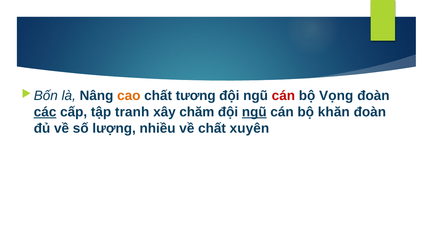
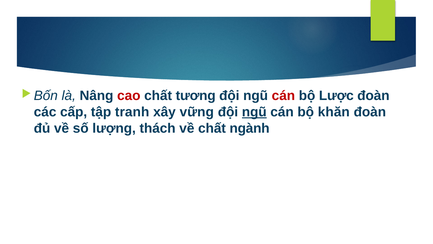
cao colour: orange -> red (129, 96)
Vọng: Vọng -> Lược (336, 96)
các underline: present -> none (45, 112)
chăm: chăm -> vững (197, 112)
nhiều: nhiều -> thách (158, 128)
xuyên: xuyên -> ngành (250, 128)
